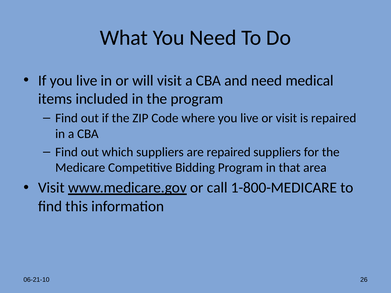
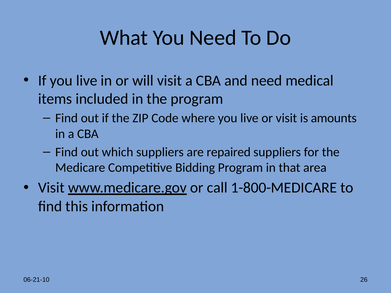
is repaired: repaired -> amounts (334, 118)
